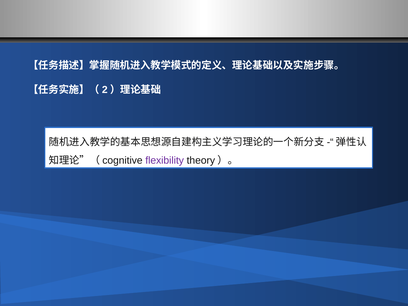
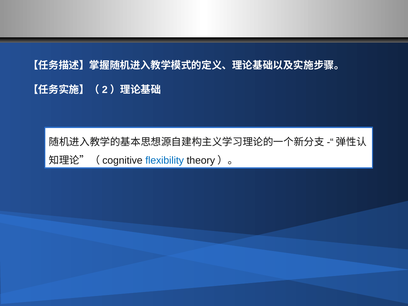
flexibility colour: purple -> blue (165, 161)
